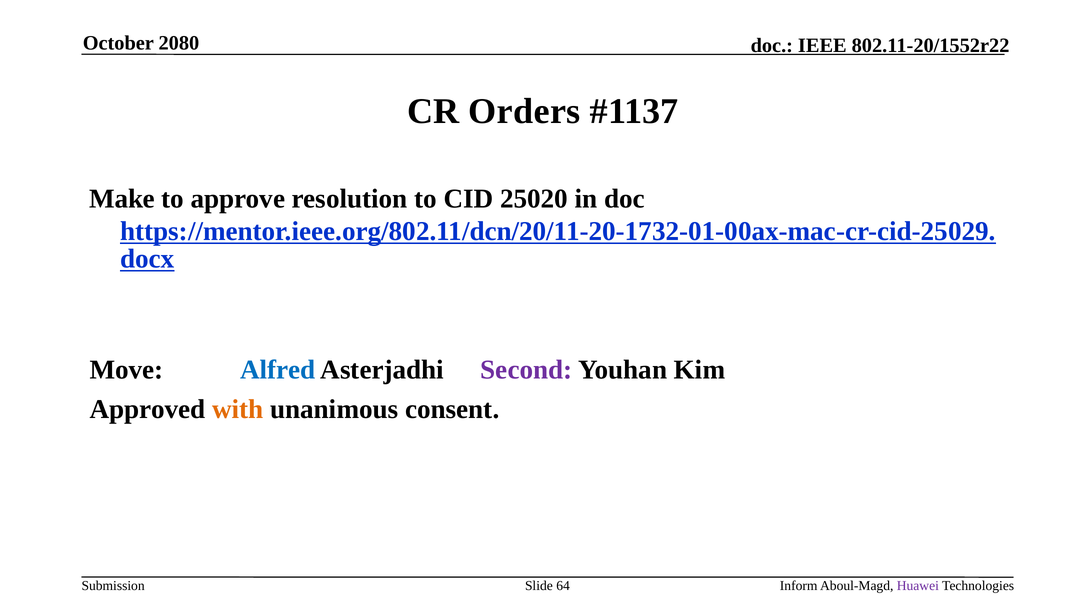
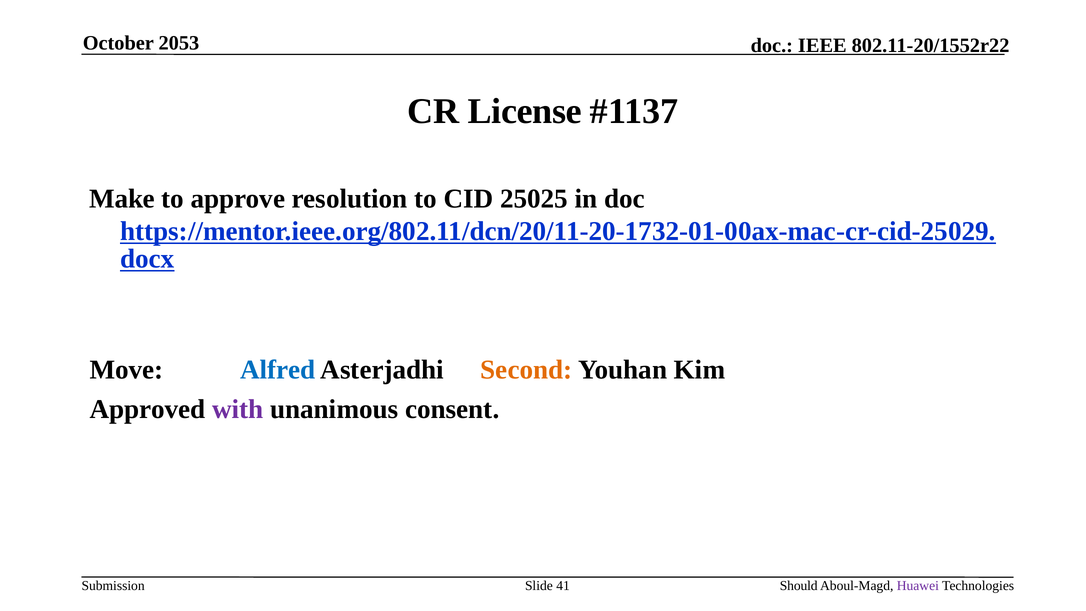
2080: 2080 -> 2053 (179, 43)
Orders: Orders -> License (525, 111)
25020: 25020 -> 25025 (534, 199)
Second colour: purple -> orange (526, 370)
with colour: orange -> purple (238, 409)
64: 64 -> 41 (563, 586)
Inform: Inform -> Should (799, 586)
